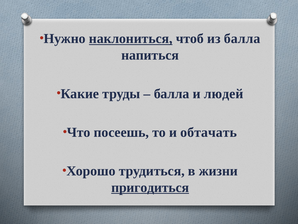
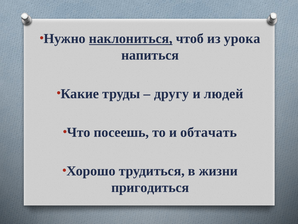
из балла: балла -> урока (242, 39)
балла: балла -> другу (171, 94)
пригодиться underline: present -> none (150, 187)
